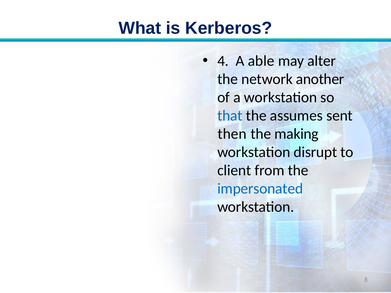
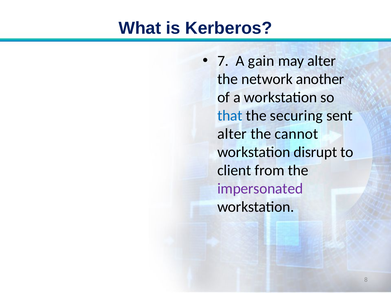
4: 4 -> 7 (223, 61)
able: able -> gain (261, 61)
assumes: assumes -> securing (296, 116)
then: then -> alter (232, 134)
making: making -> cannot (296, 134)
impersonated colour: blue -> purple (260, 189)
